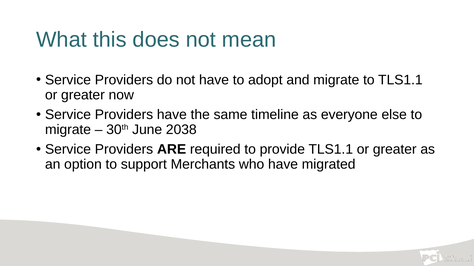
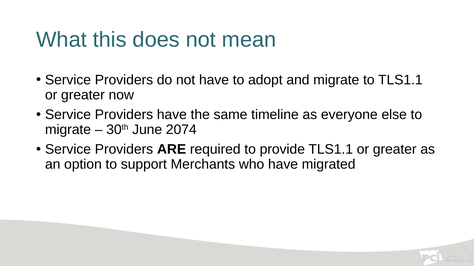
2038: 2038 -> 2074 (181, 130)
